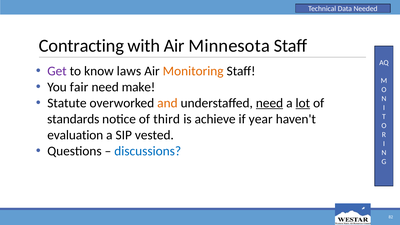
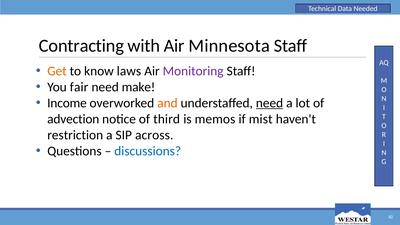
Get colour: purple -> orange (57, 71)
Monitoring colour: orange -> purple (193, 71)
Statute: Statute -> Income (67, 103)
lot underline: present -> none (303, 103)
standards: standards -> advection (73, 119)
achieve: achieve -> memos (215, 119)
year: year -> mist (261, 119)
evaluation: evaluation -> restriction (75, 135)
vested: vested -> across (154, 135)
